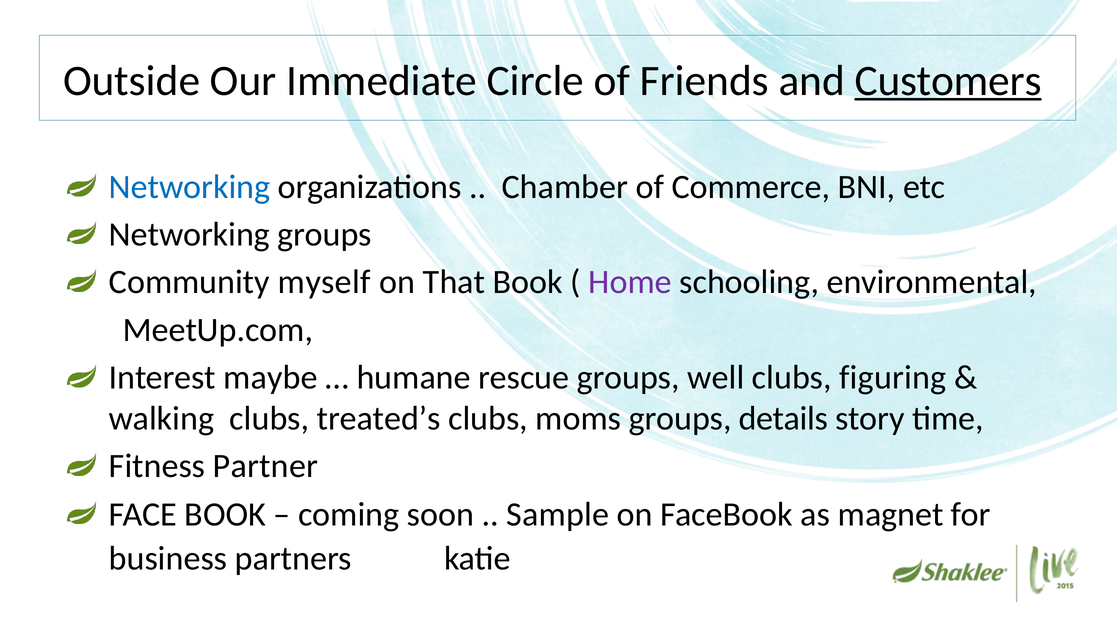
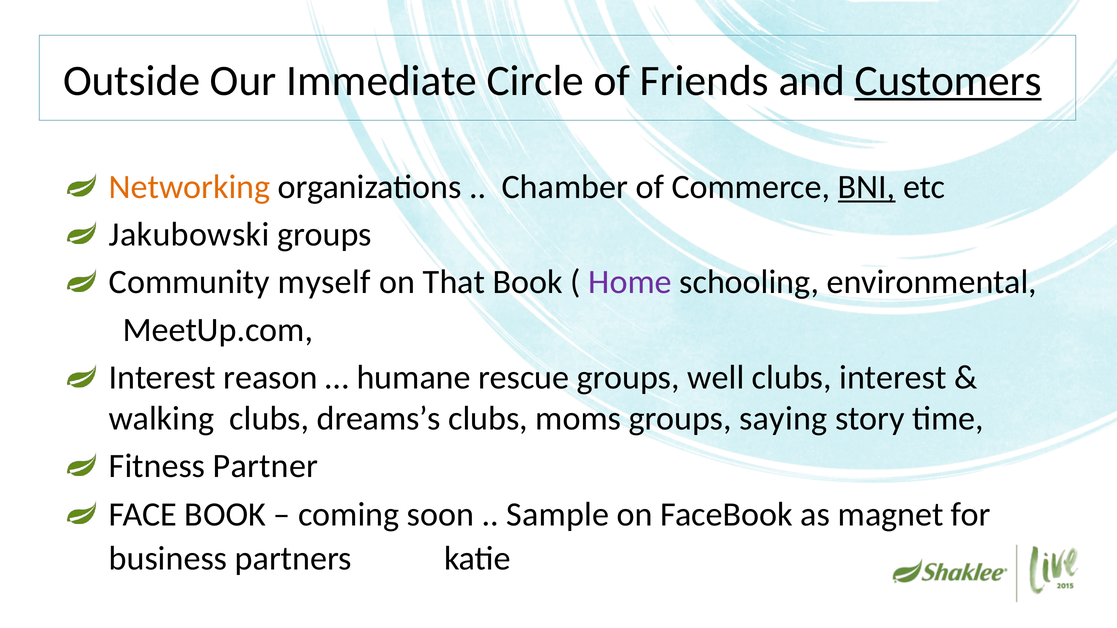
Networking colour: blue -> orange (190, 187)
BNI underline: none -> present (867, 187)
Networking: Networking -> Jakubowski (189, 235)
maybe: maybe -> reason (271, 378)
clubs figuring: figuring -> interest (893, 378)
treated’s: treated’s -> dreams’s (379, 419)
details: details -> saying (783, 419)
